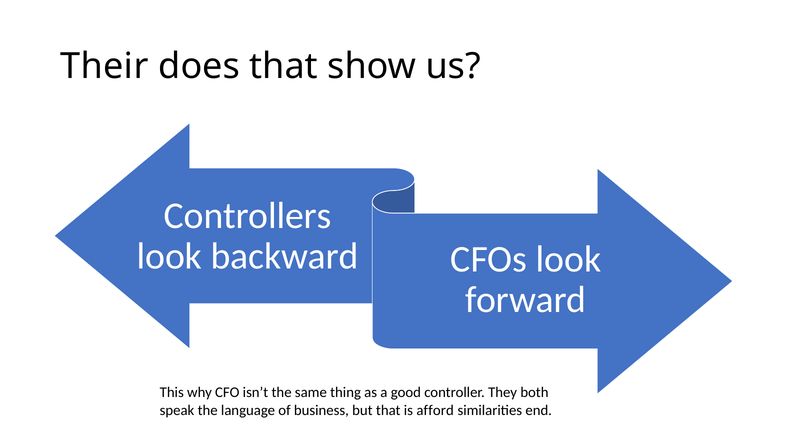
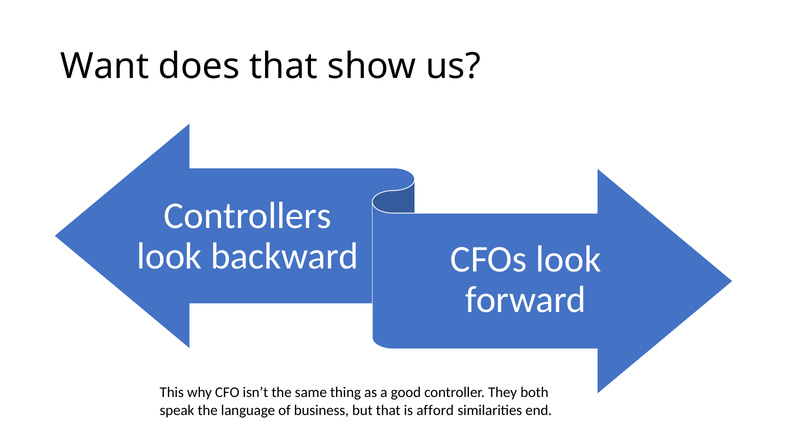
Their: Their -> Want (105, 66)
